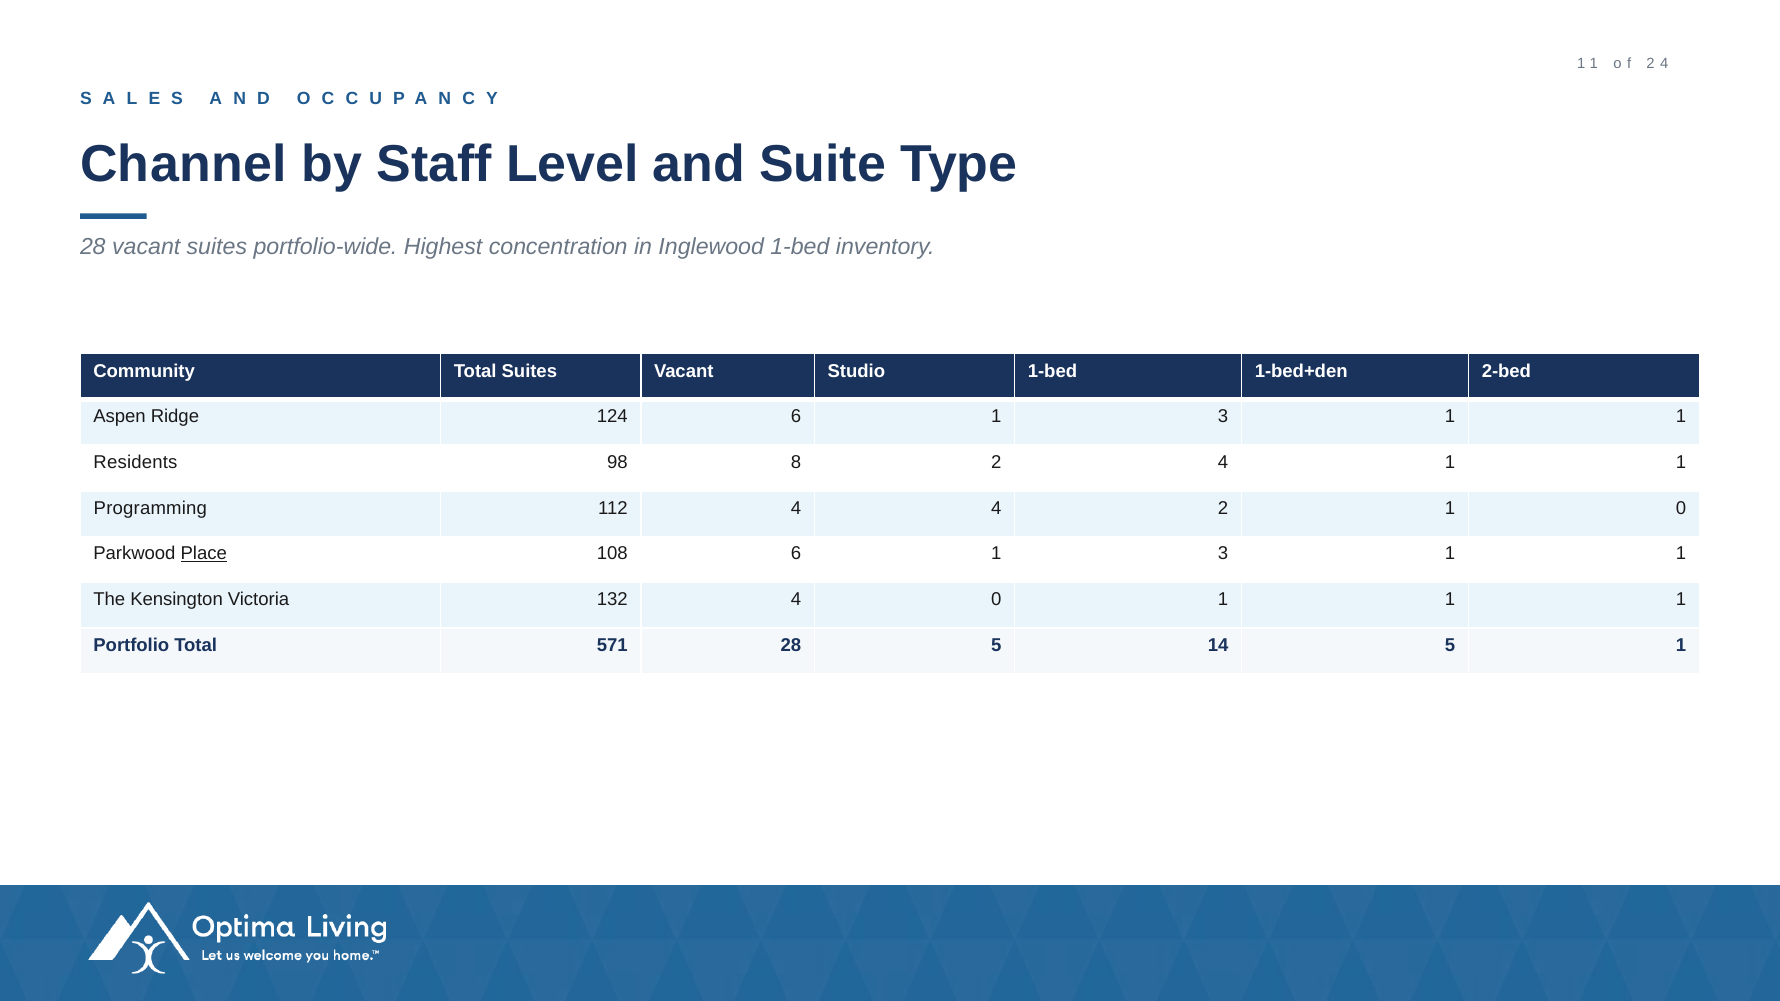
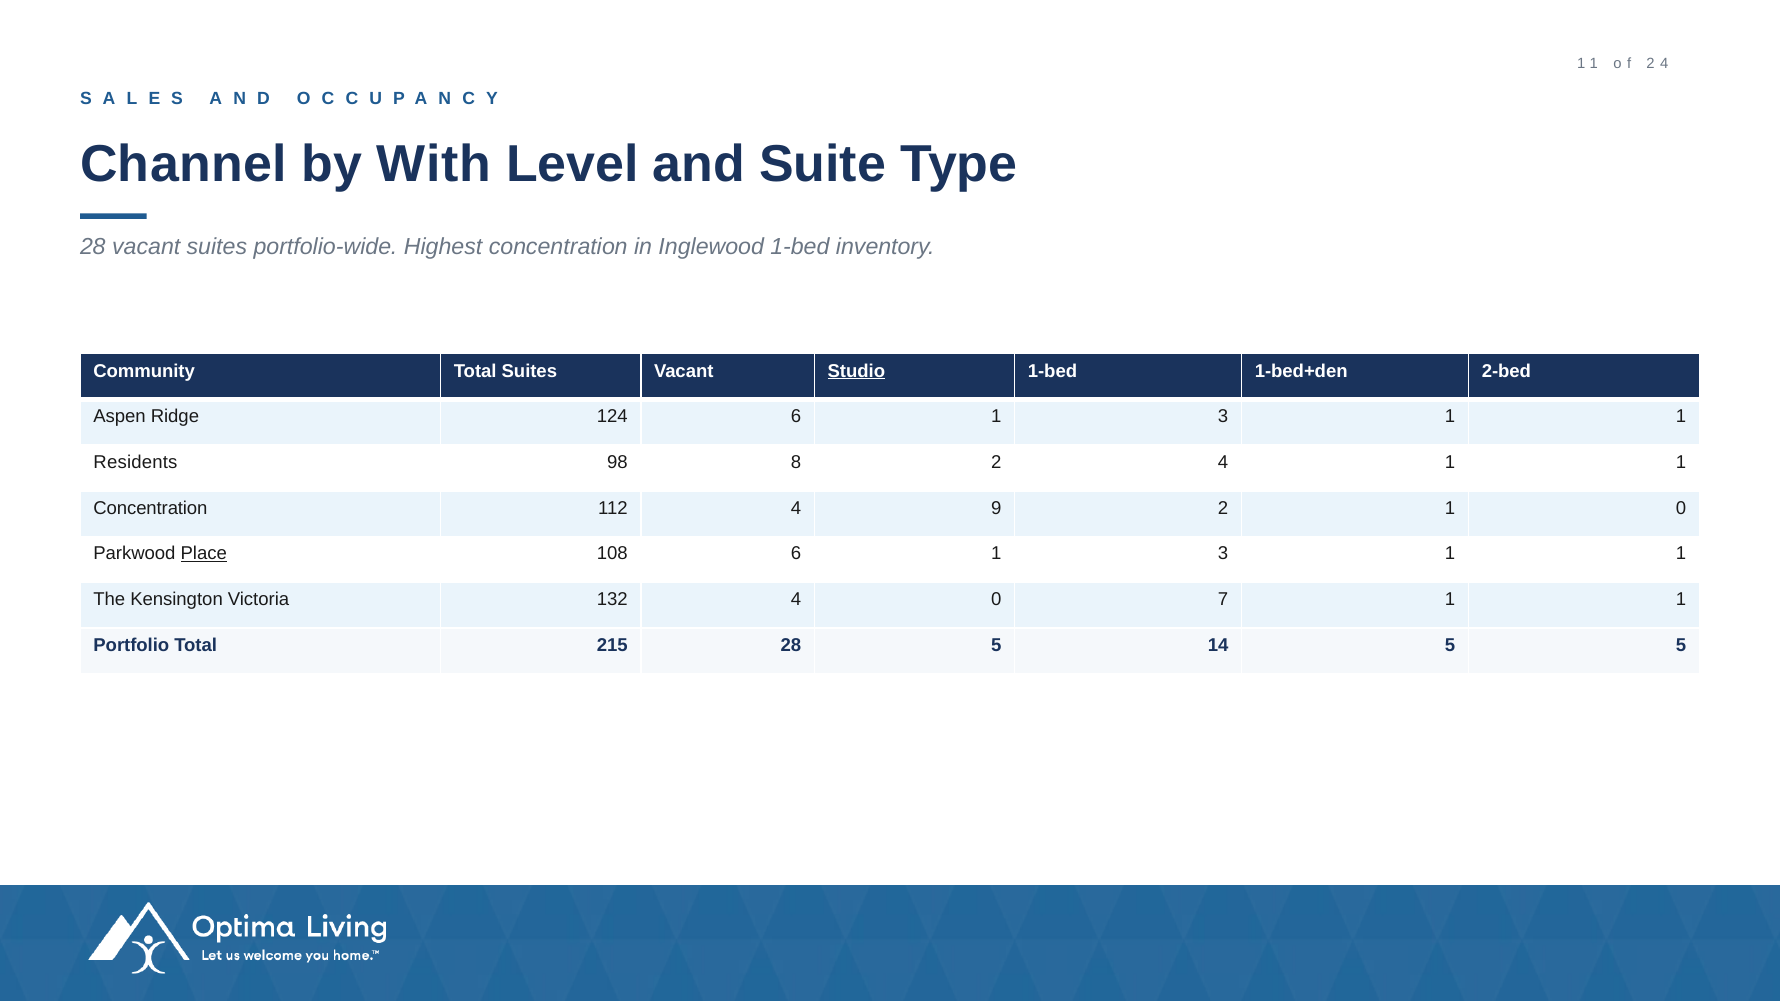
Staff: Staff -> With (434, 164)
Studio underline: none -> present (856, 371)
Programming: Programming -> Concentration (150, 508)
4 4: 4 -> 9 (996, 508)
0 1: 1 -> 7 (1223, 600)
571: 571 -> 215 (612, 645)
5 1: 1 -> 5 (1681, 645)
